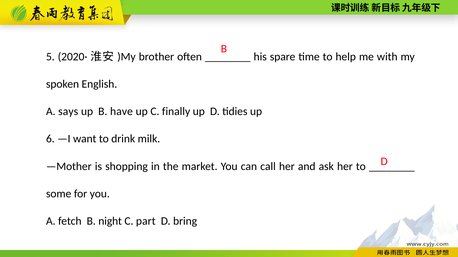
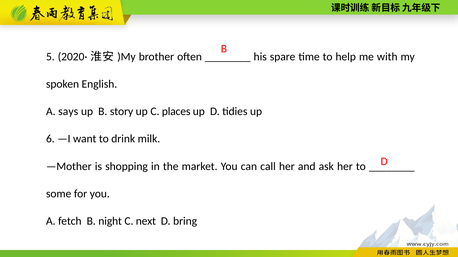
have: have -> story (122, 112)
finally: finally -> places (176, 112)
part: part -> next (146, 222)
